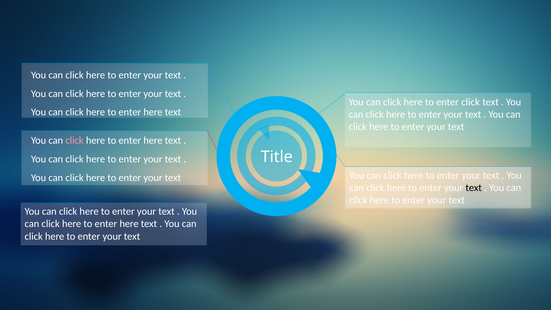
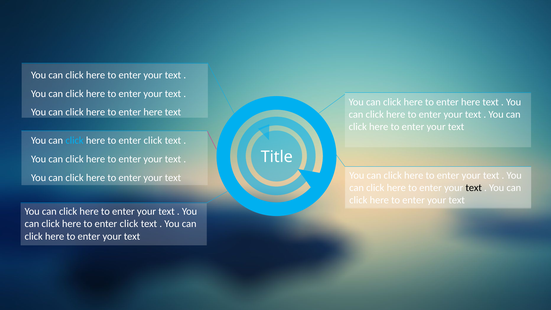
click: click -> here (471, 102)
click colour: pink -> light blue (75, 141)
here: here -> click (153, 141)
here: here -> click (129, 224)
